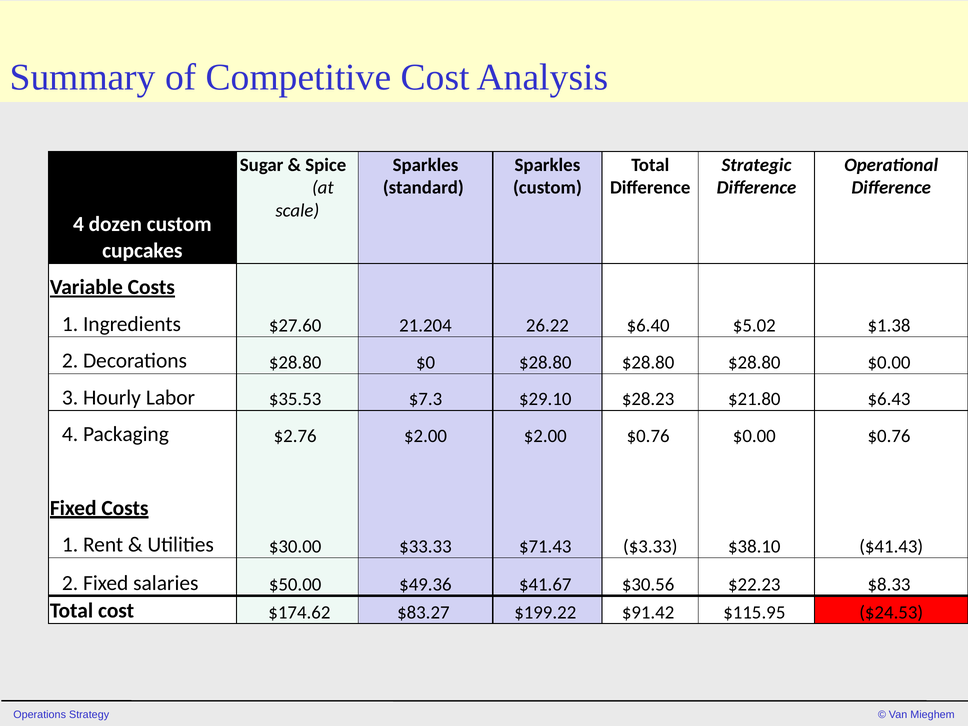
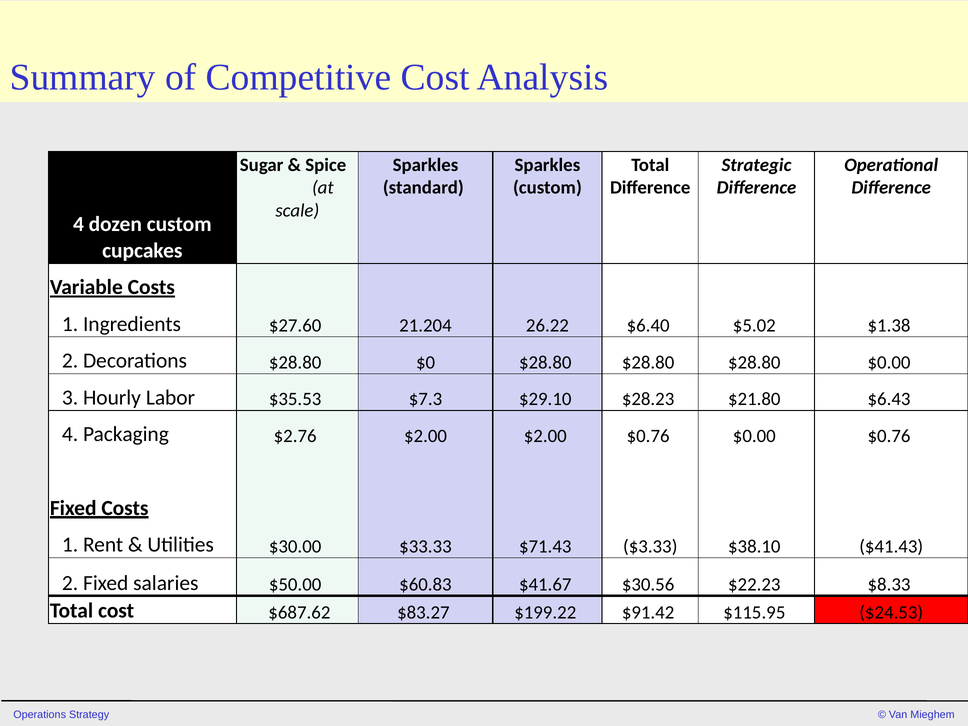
$49.36: $49.36 -> $60.83 (425, 585)
$174.62: $174.62 -> $687.62 (299, 612)
